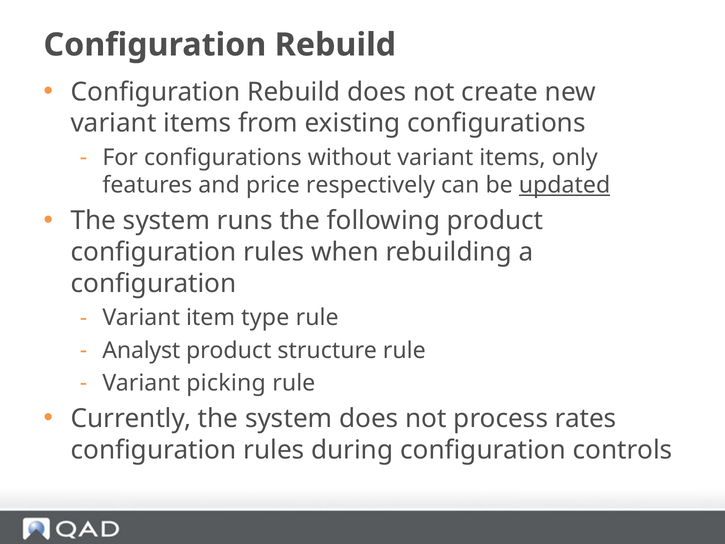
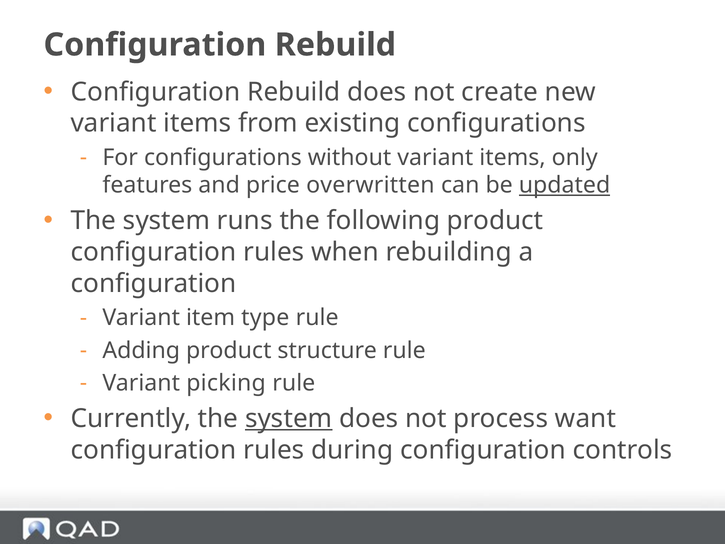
respectively: respectively -> overwritten (370, 185)
Analyst: Analyst -> Adding (141, 350)
system underline: none -> present (289, 418)
rates: rates -> want (585, 418)
